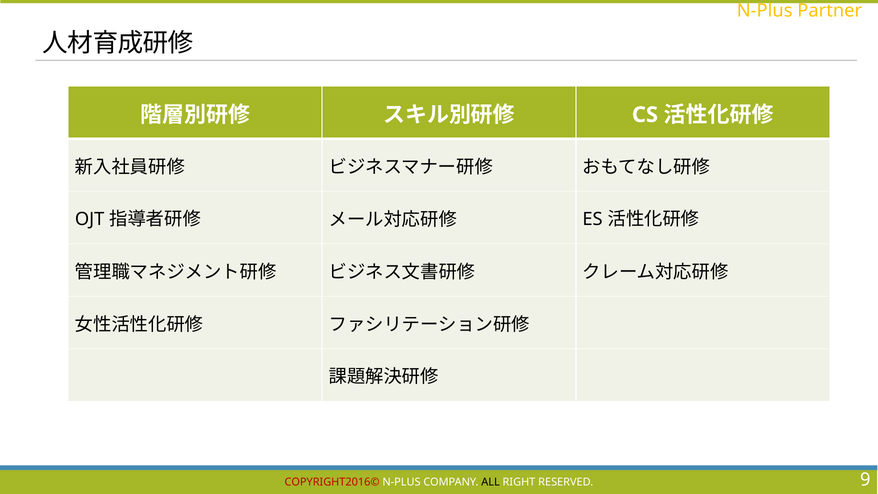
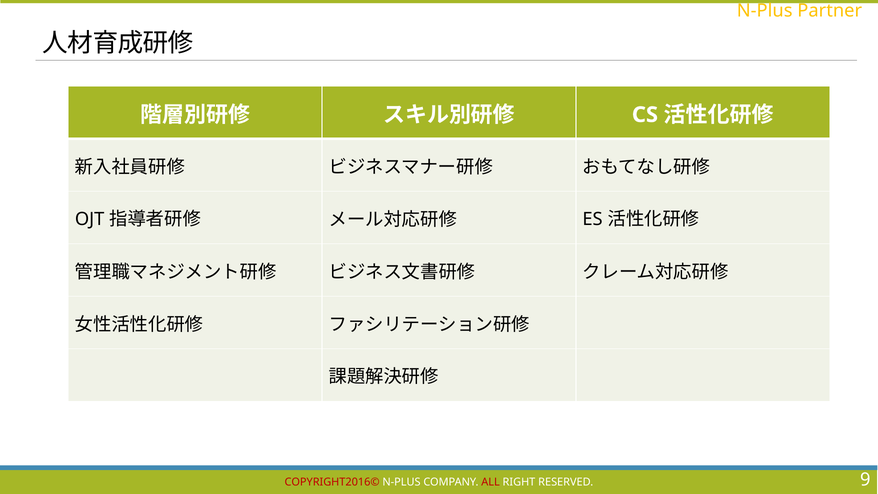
ALL colour: black -> red (491, 482)
